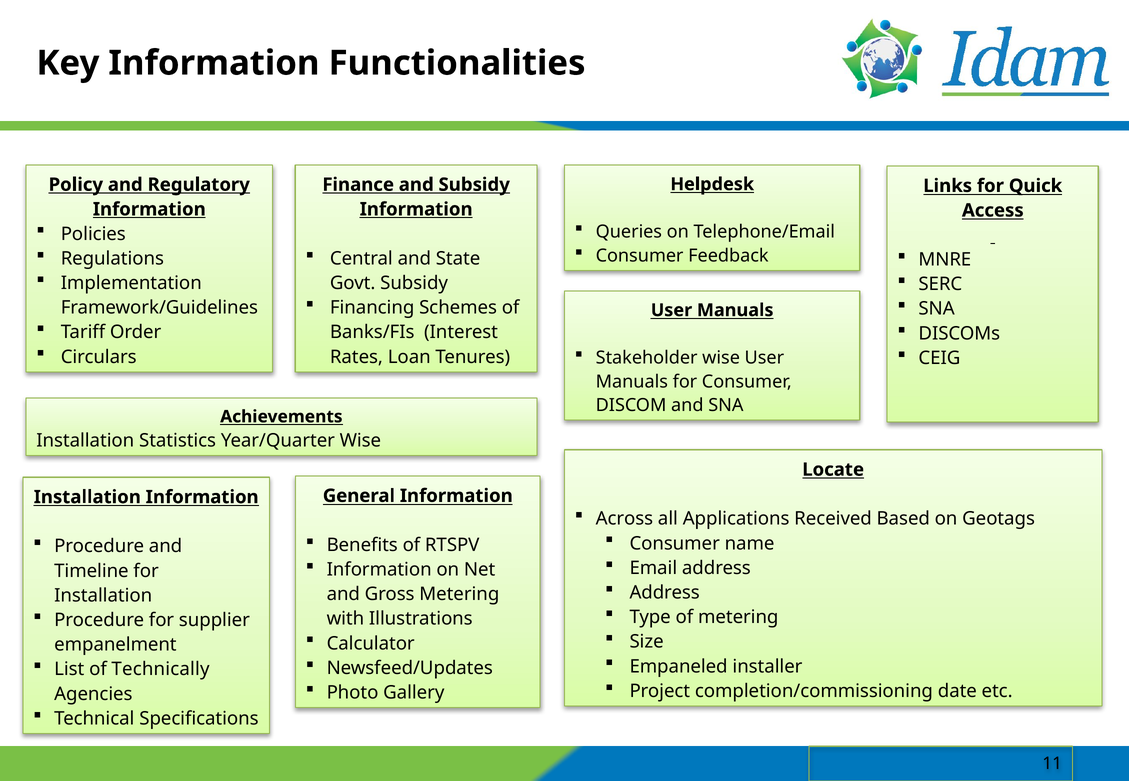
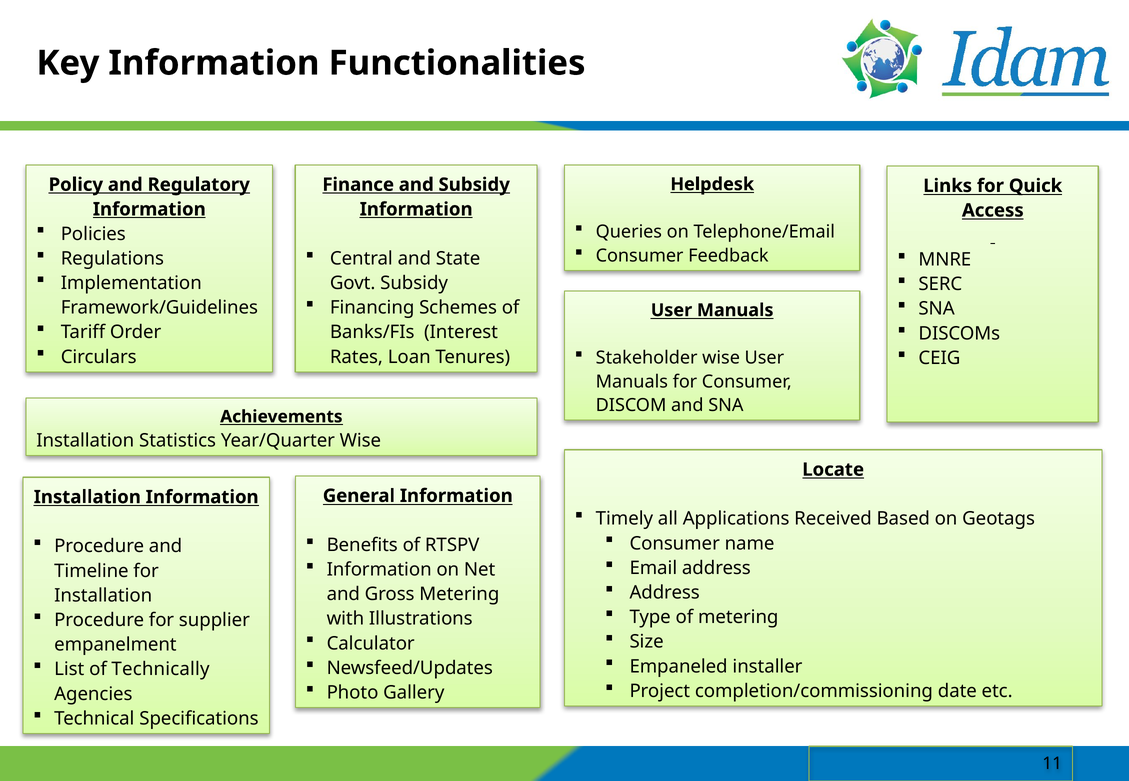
Across: Across -> Timely (624, 519)
